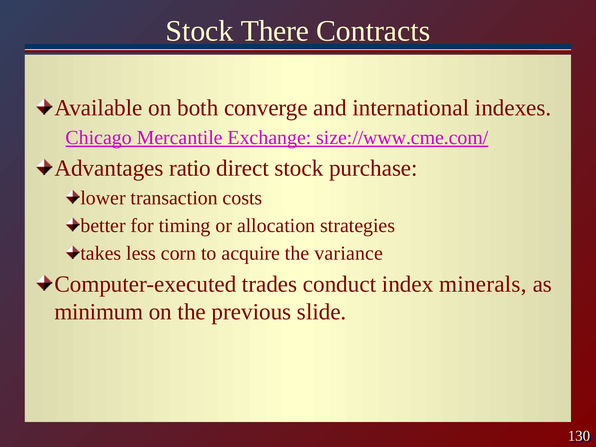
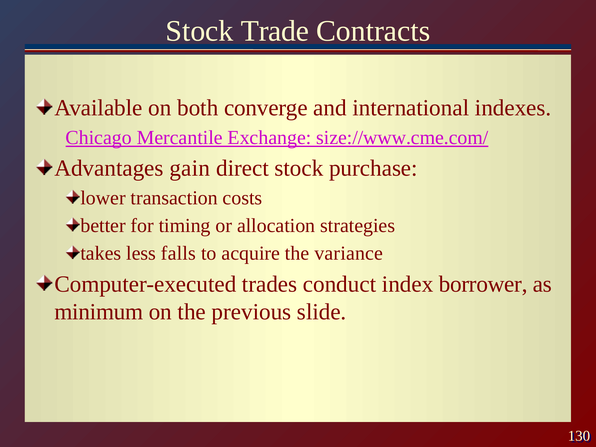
There: There -> Trade (275, 31)
ratio: ratio -> gain (190, 168)
corn: corn -> falls (178, 253)
minerals: minerals -> borrower (483, 284)
